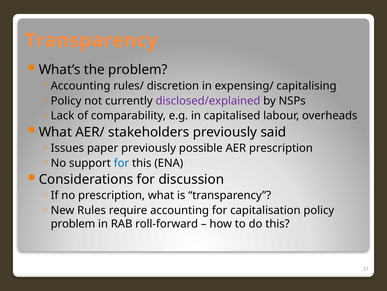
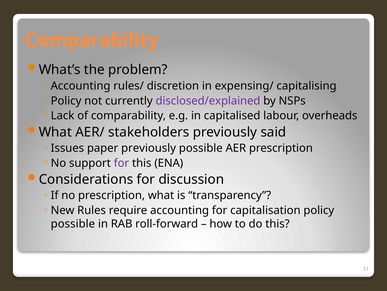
Transparency: Transparency -> Comparability (92, 40)
for colour: blue -> purple (121, 163)
problem: problem -> possible (73, 223)
